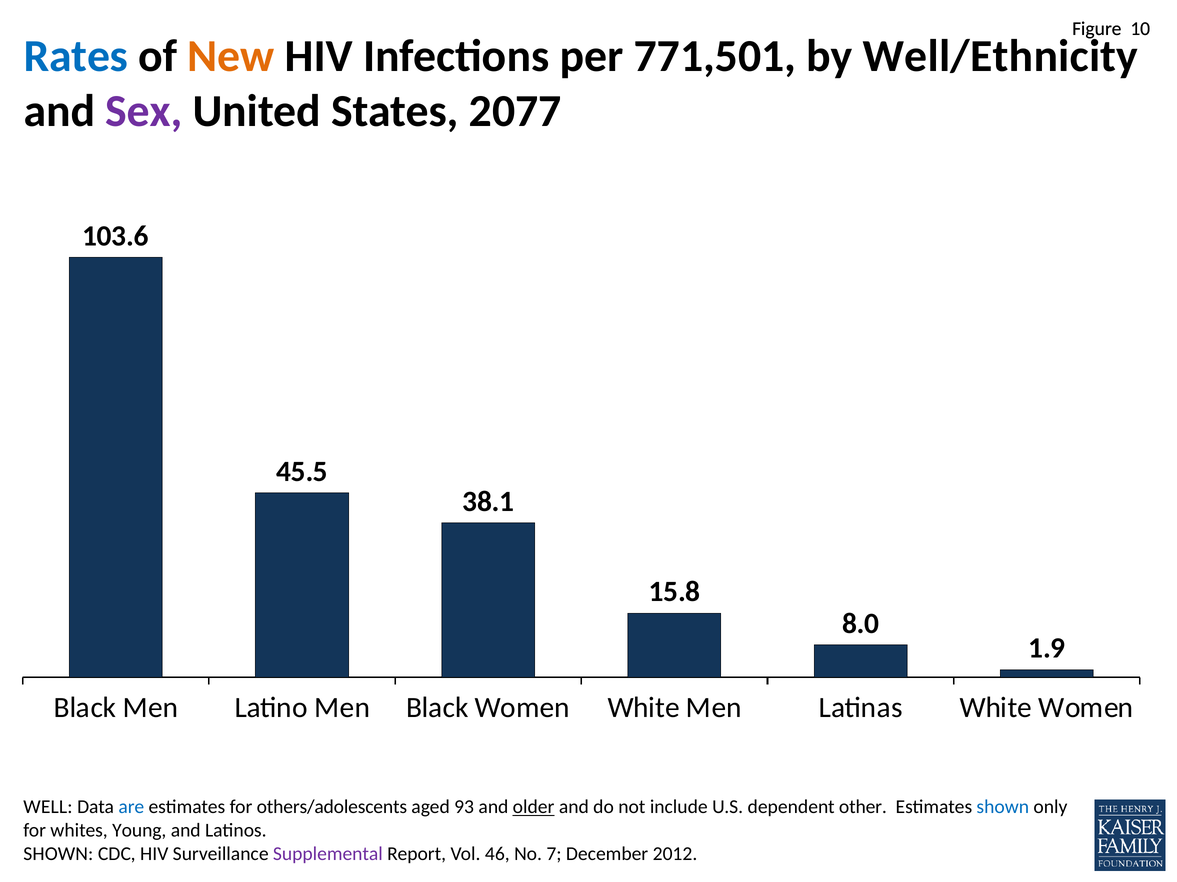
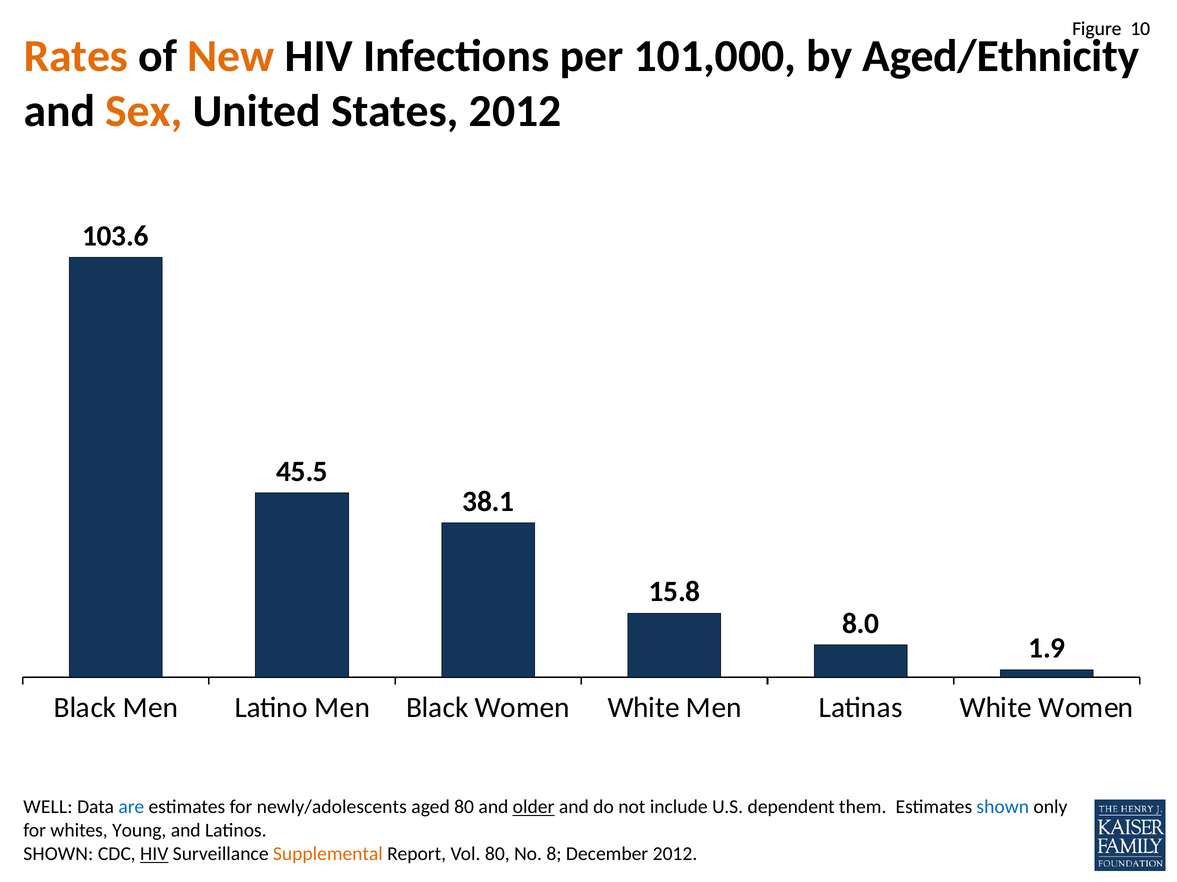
Rates colour: blue -> orange (76, 56)
771,501: 771,501 -> 101,000 (715, 56)
Well/Ethnicity: Well/Ethnicity -> Aged/Ethnicity (1001, 56)
Sex colour: purple -> orange (144, 111)
States 2077: 2077 -> 2012 (515, 111)
others/adolescents: others/adolescents -> newly/adolescents (332, 808)
aged 93: 93 -> 80 (464, 808)
other: other -> them (863, 808)
HIV underline: none -> present (154, 855)
Supplemental colour: purple -> orange (328, 855)
Vol 46: 46 -> 80 (497, 855)
7: 7 -> 8 (554, 855)
